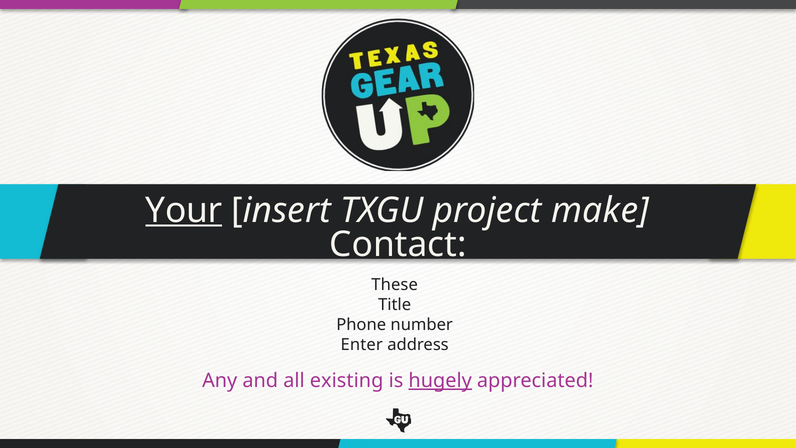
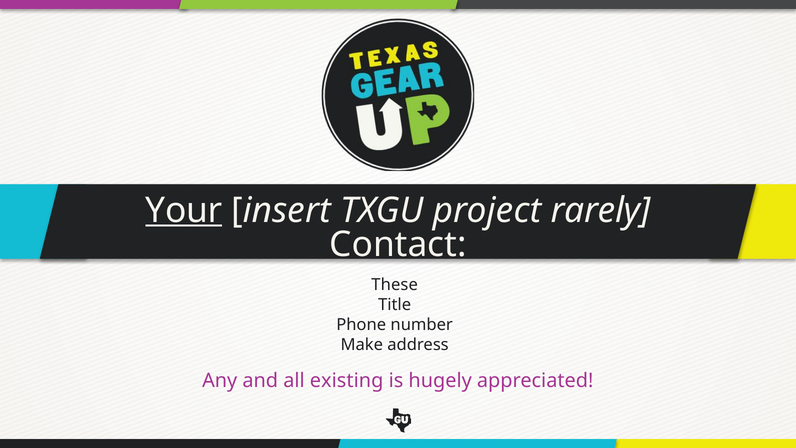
make: make -> rarely (600, 210)
Enter: Enter -> Make (362, 344)
hugely underline: present -> none (440, 380)
